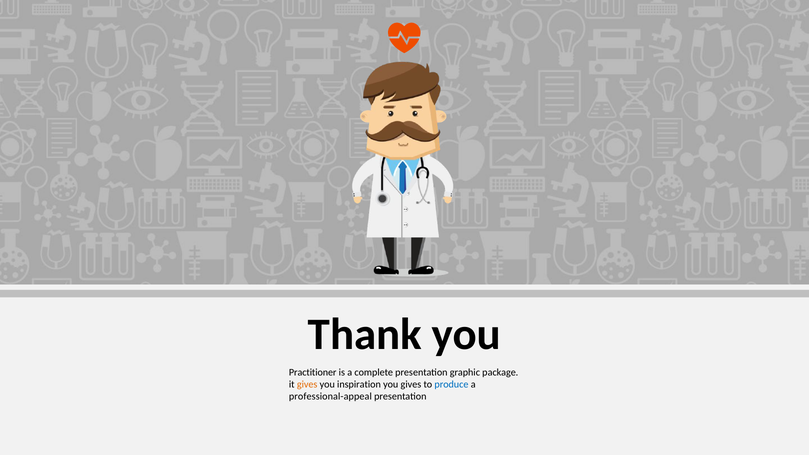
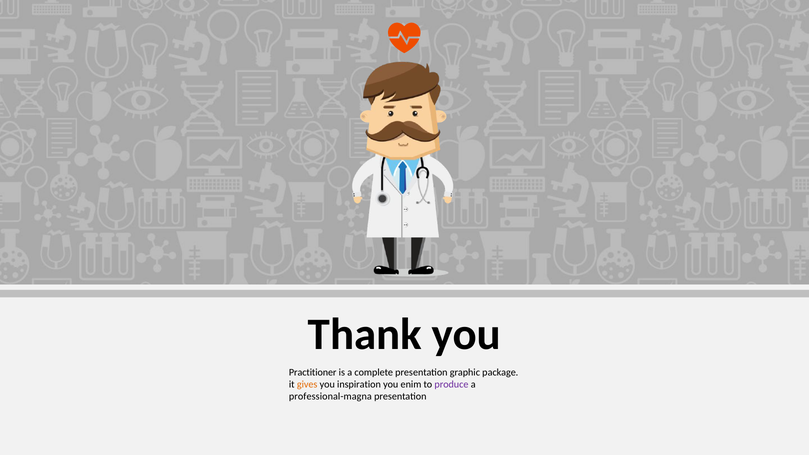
you gives: gives -> enim (411, 384)
produce colour: blue -> purple (451, 384)
professional-appeal: professional-appeal -> professional-magna (330, 397)
